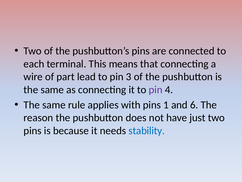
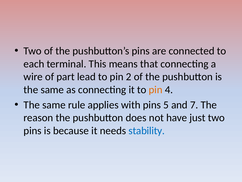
3: 3 -> 2 (129, 77)
pin colour: purple -> orange (156, 89)
1: 1 -> 5 (166, 105)
6: 6 -> 7 (194, 105)
